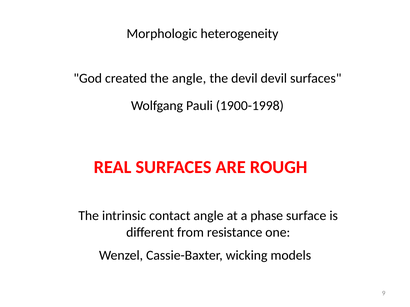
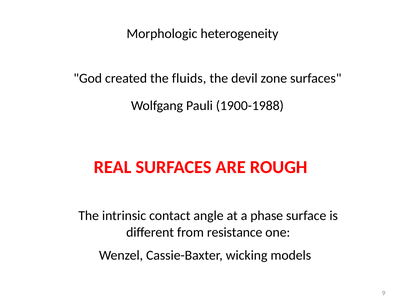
the angle: angle -> fluids (189, 78)
devil devil: devil -> zone (274, 78)
1900-1998: 1900-1998 -> 1900-1988 (250, 106)
